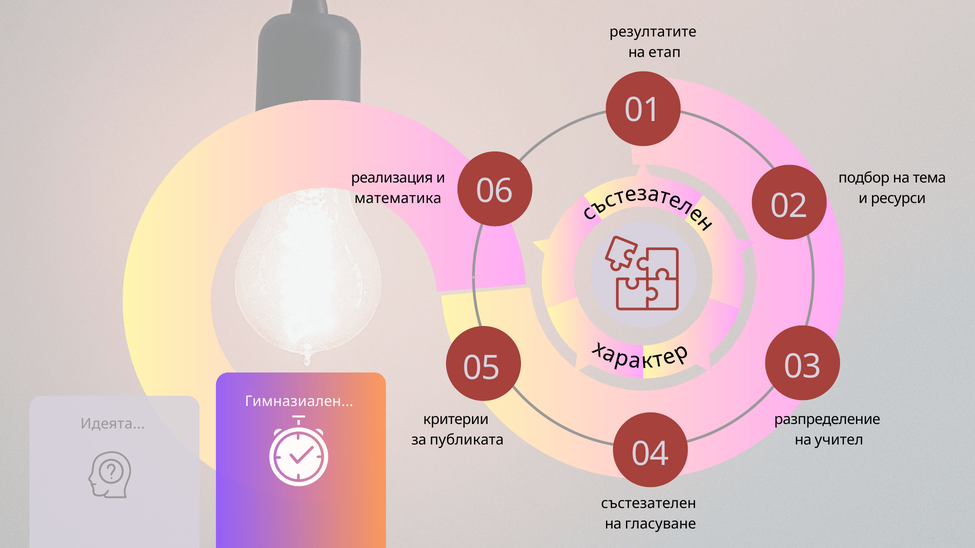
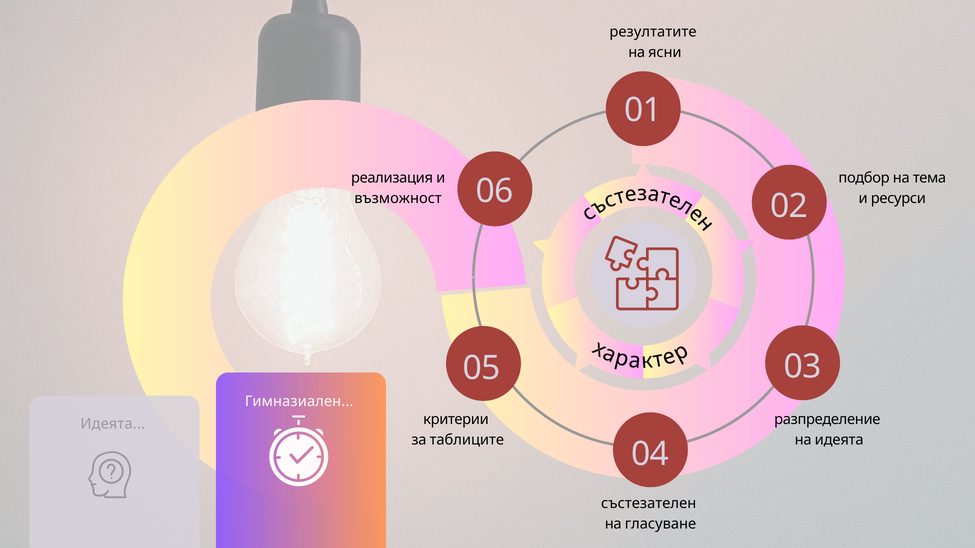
етап: етап -> ясни (665, 52)
математика: математика -> възможност (398, 199)
публиката: публиката -> таблиците (467, 440)
на учител: учител -> идеята (839, 440)
